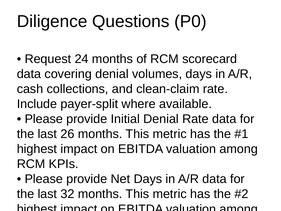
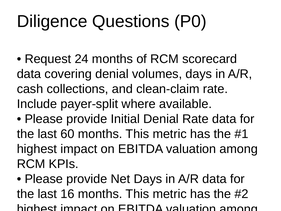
26: 26 -> 60 (67, 134)
32: 32 -> 16 (67, 194)
